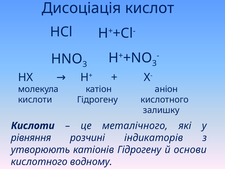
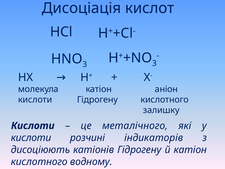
рівняння: рівняння -> кислоти (31, 138)
утворюють: утворюють -> дисоціюють (40, 150)
й основи: основи -> катіон (190, 150)
